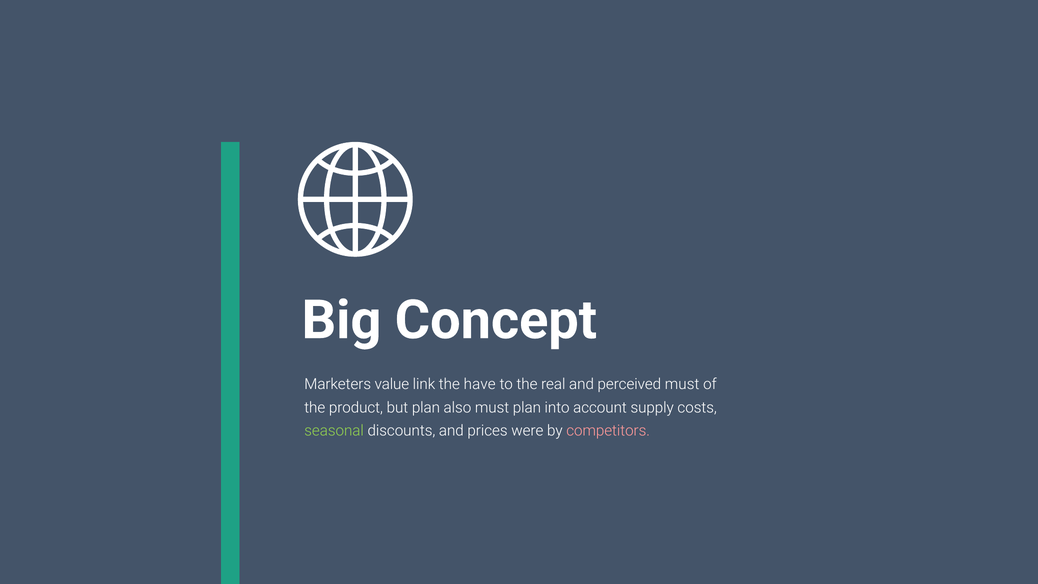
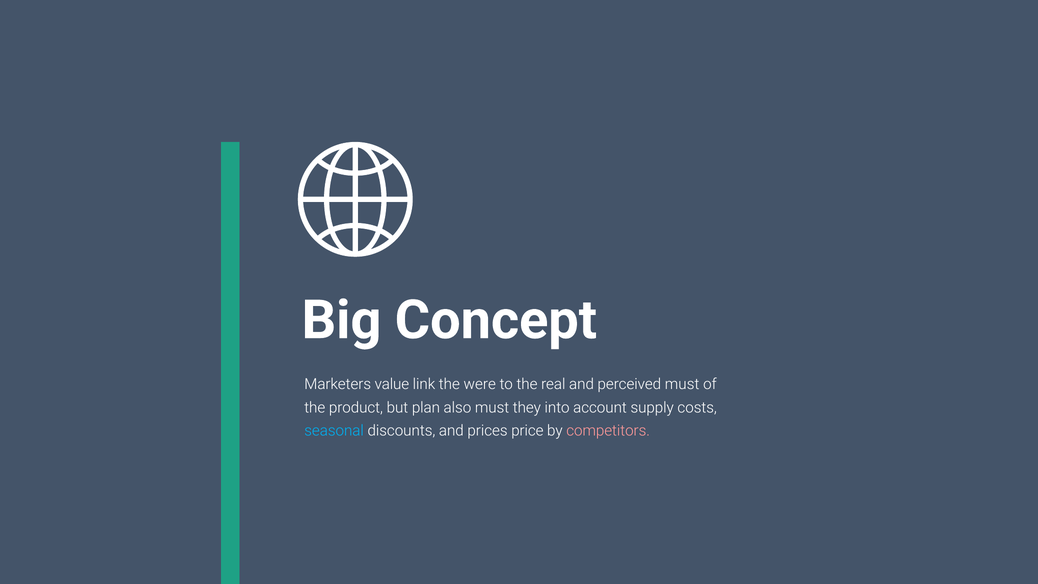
have: have -> were (480, 384)
must plan: plan -> they (527, 408)
seasonal colour: light green -> light blue (334, 431)
were: were -> price (527, 431)
